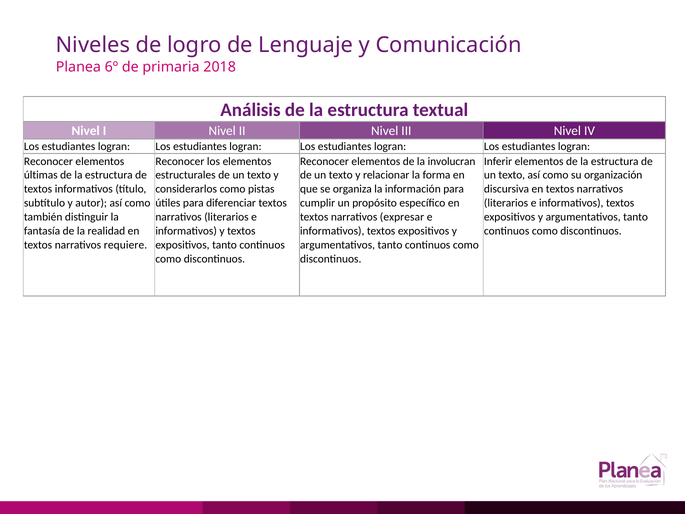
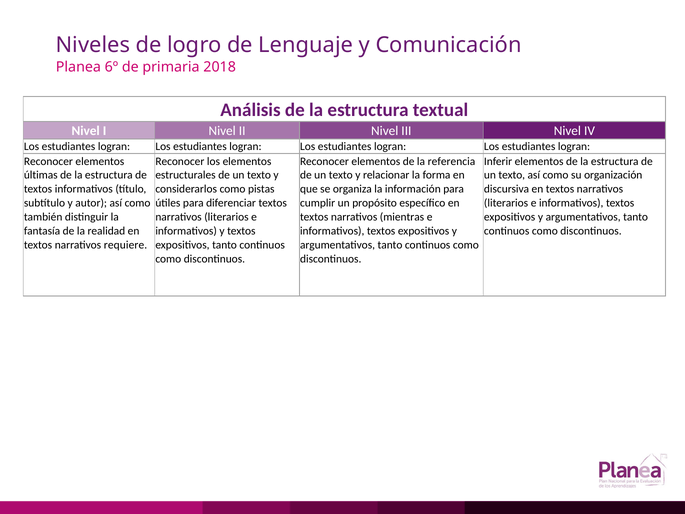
involucran: involucran -> referencia (451, 161)
expresar: expresar -> mientras (402, 217)
